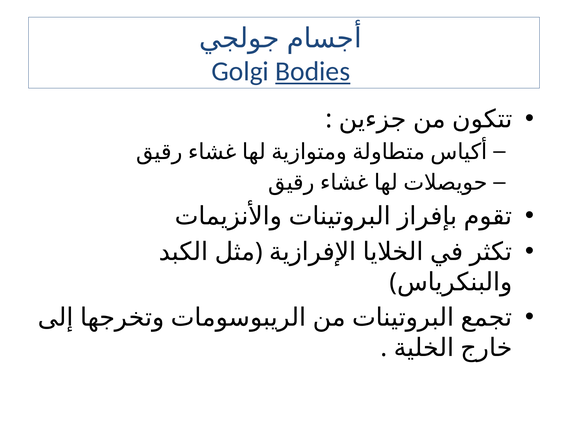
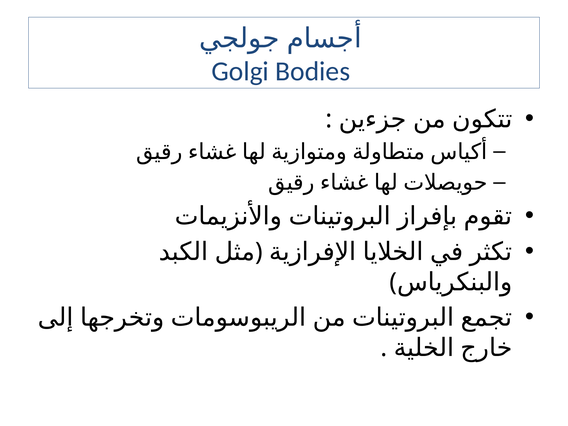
Bodies underline: present -> none (313, 72)
